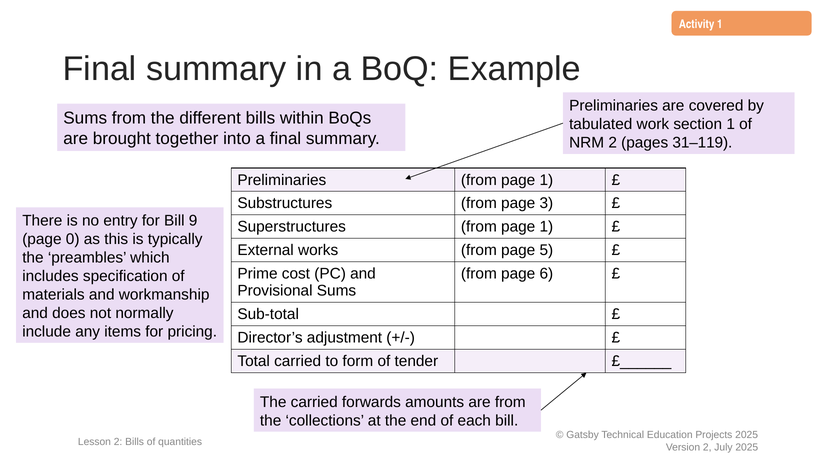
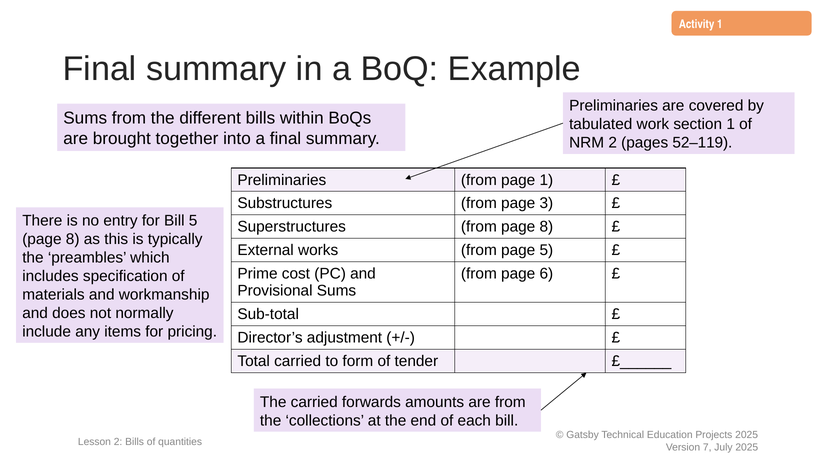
31–119: 31–119 -> 52–119 (702, 143)
Bill 9: 9 -> 5 (193, 221)
Superstructures from page 1: 1 -> 8 (546, 227)
0: 0 -> 8 (73, 239)
2: 2 -> 7 (707, 447)
